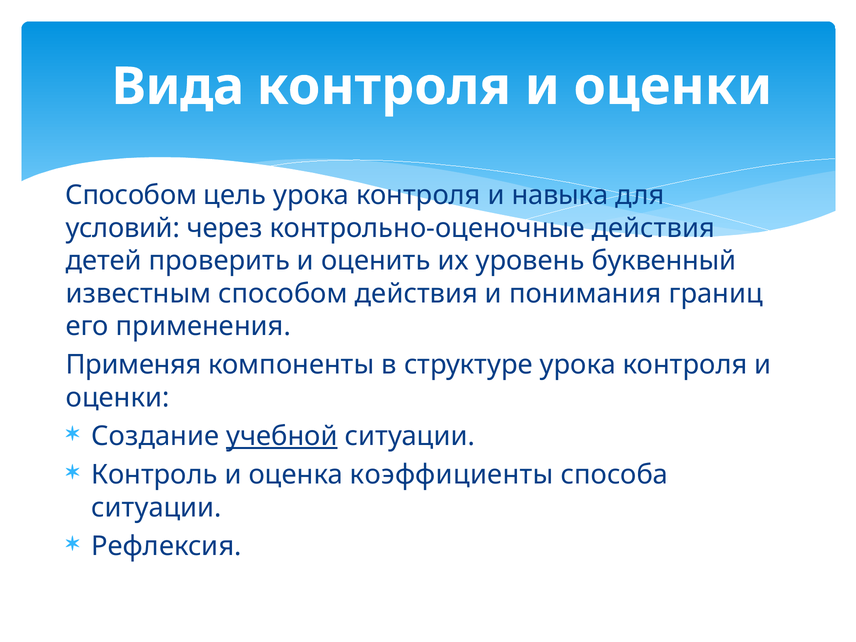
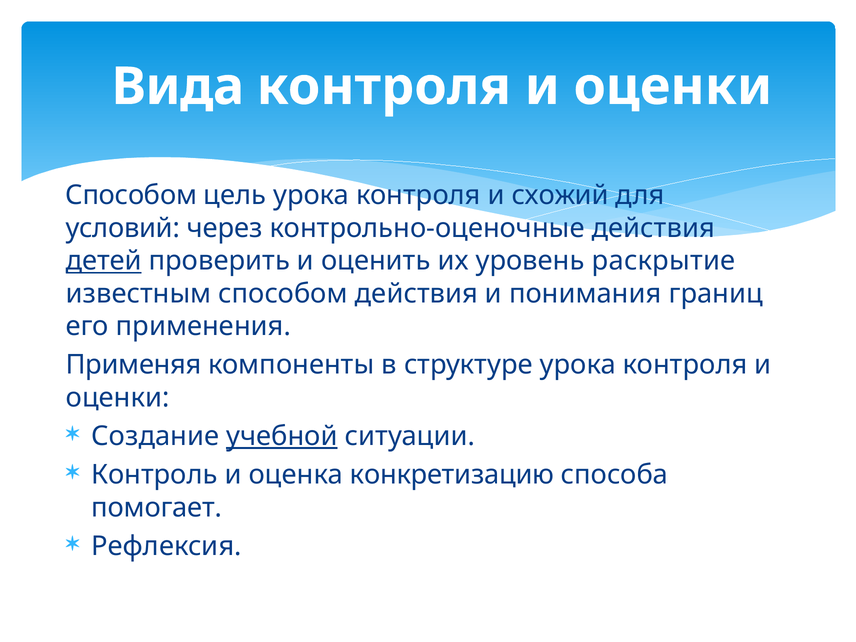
навыка: навыка -> схожий (560, 195)
детей underline: none -> present (104, 261)
буквенный: буквенный -> раскрытие (664, 261)
коэффициенты: коэффициенты -> конкретизацию (452, 475)
ситуации: ситуации -> помогает (157, 508)
